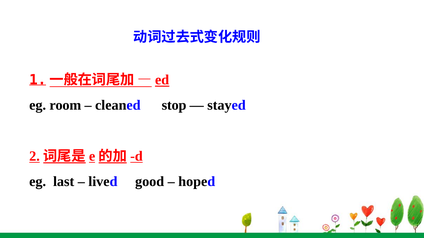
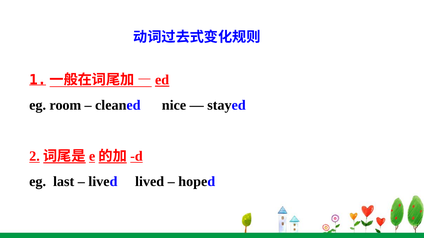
stop: stop -> nice (174, 106)
lived good: good -> lived (150, 182)
